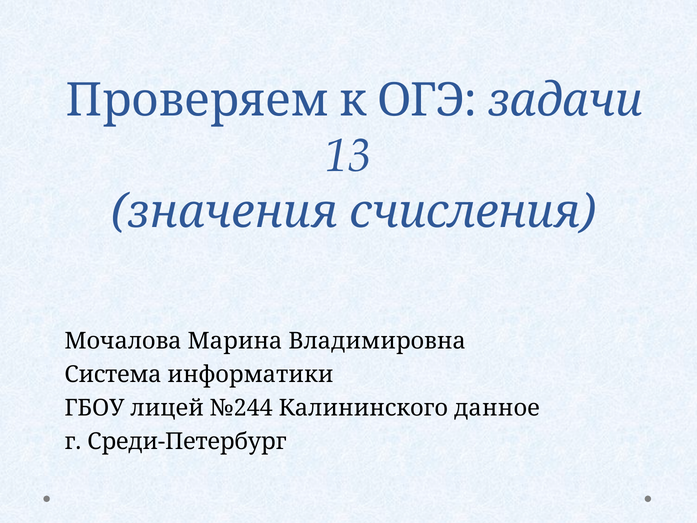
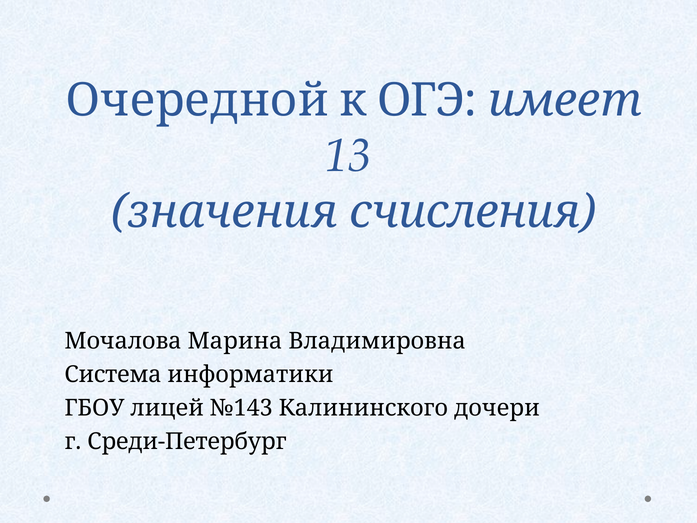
Проверяем: Проверяем -> Очередной (197, 100)
задачи: задачи -> имеет (565, 100)
№244: №244 -> №143 (241, 408)
данное: данное -> дочери (497, 408)
